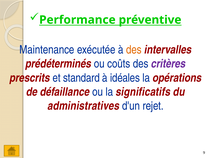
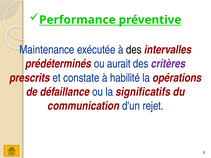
des colour: orange -> black (134, 50)
coûts: coûts -> aurait (119, 64)
standard: standard -> constate (81, 78)
idéales: idéales -> habilité (125, 78)
administratives: administratives -> communication (84, 106)
